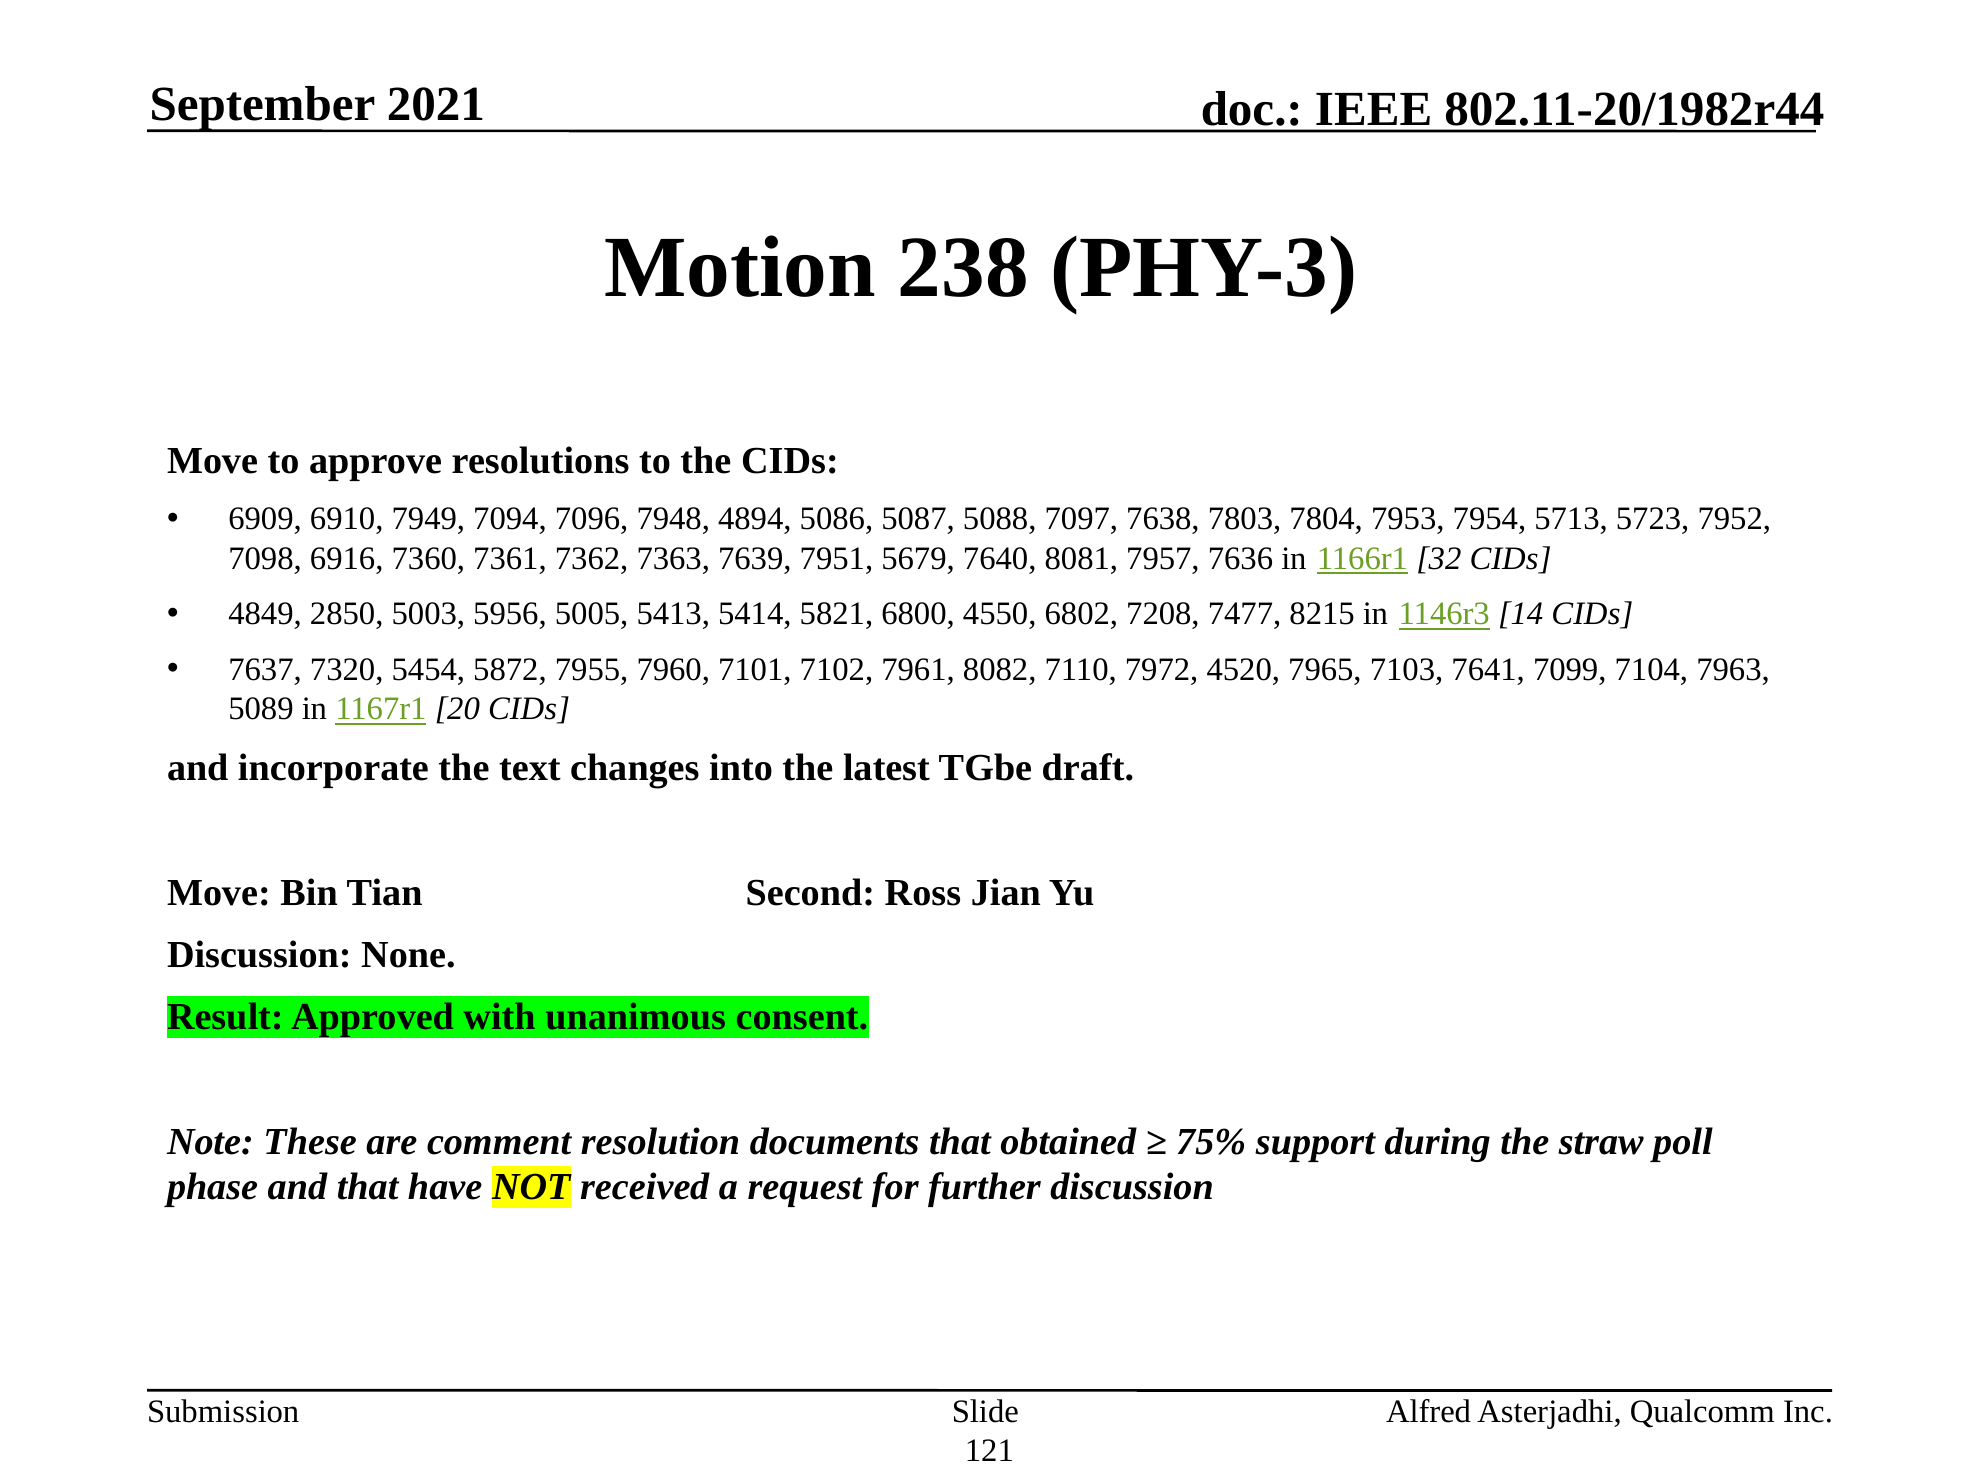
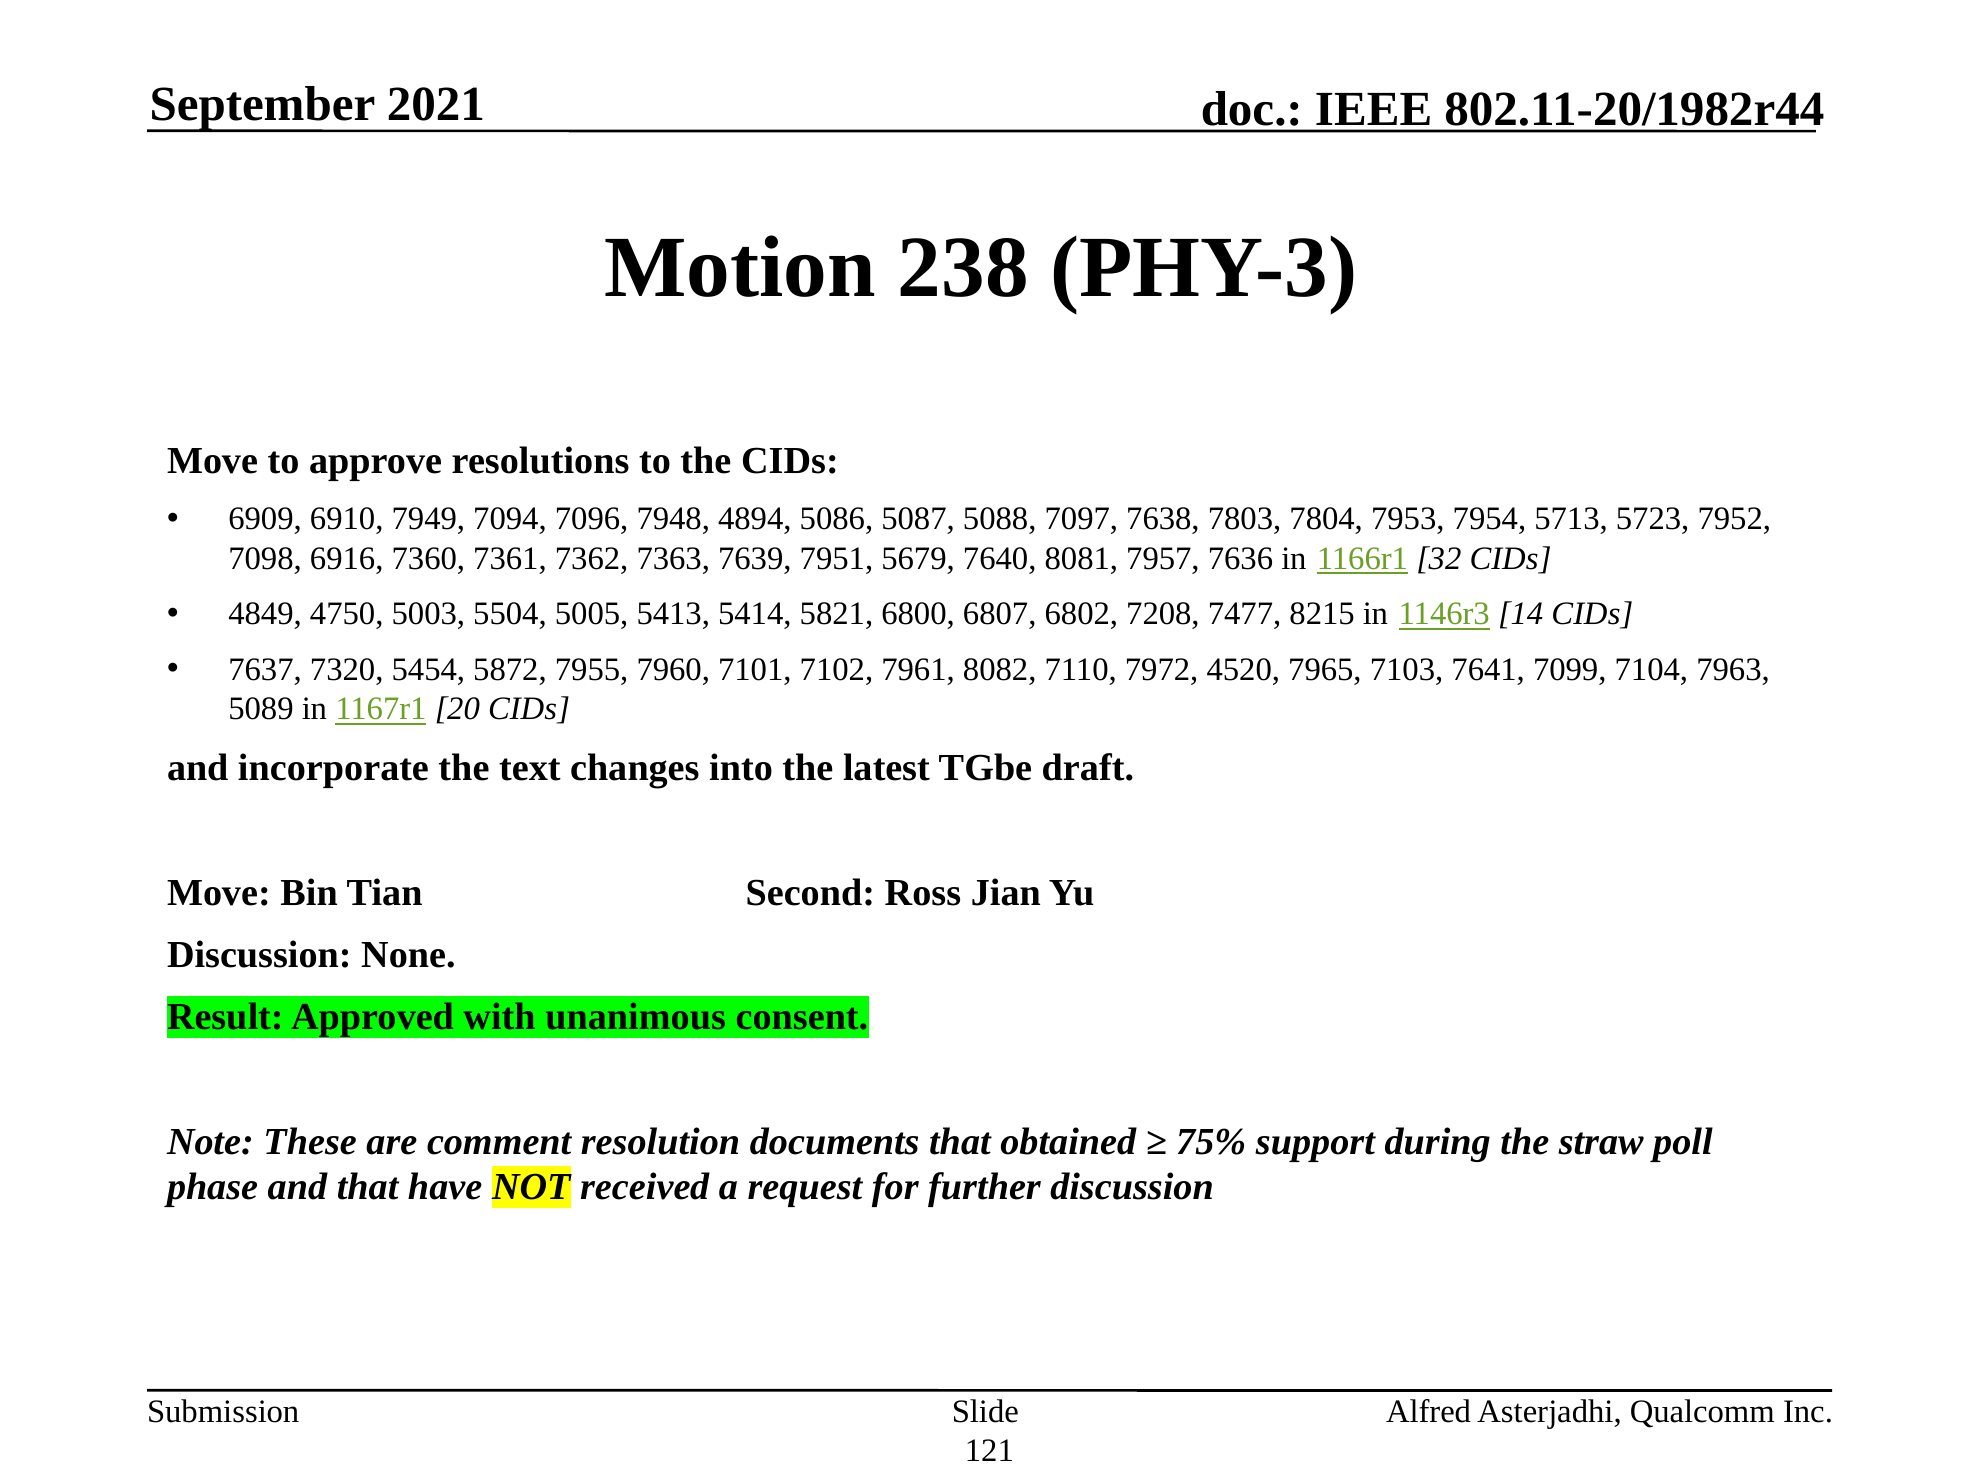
2850: 2850 -> 4750 (347, 614)
5956: 5956 -> 5504 (510, 614)
4550: 4550 -> 6807 (1000, 614)
